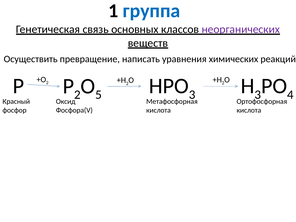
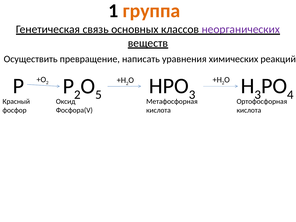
группа colour: blue -> orange (152, 11)
